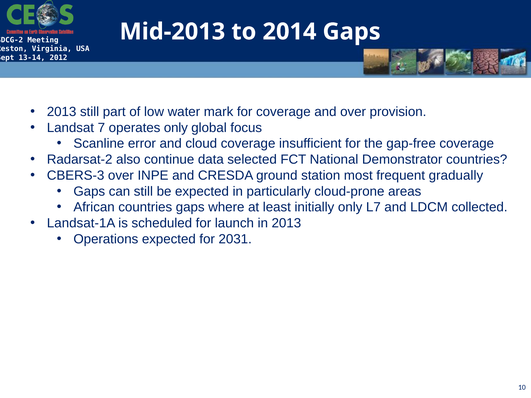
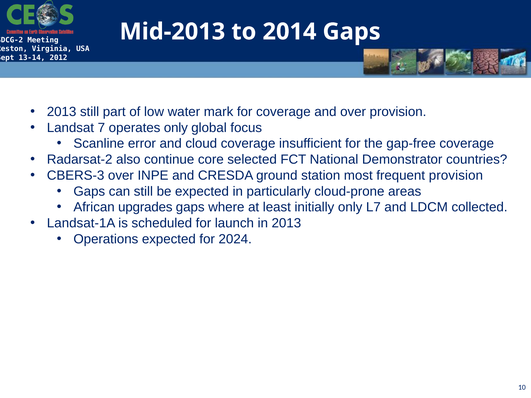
data: data -> core (211, 160)
frequent gradually: gradually -> provision (456, 176)
African countries: countries -> upgrades (145, 207)
2031: 2031 -> 2024 (235, 239)
